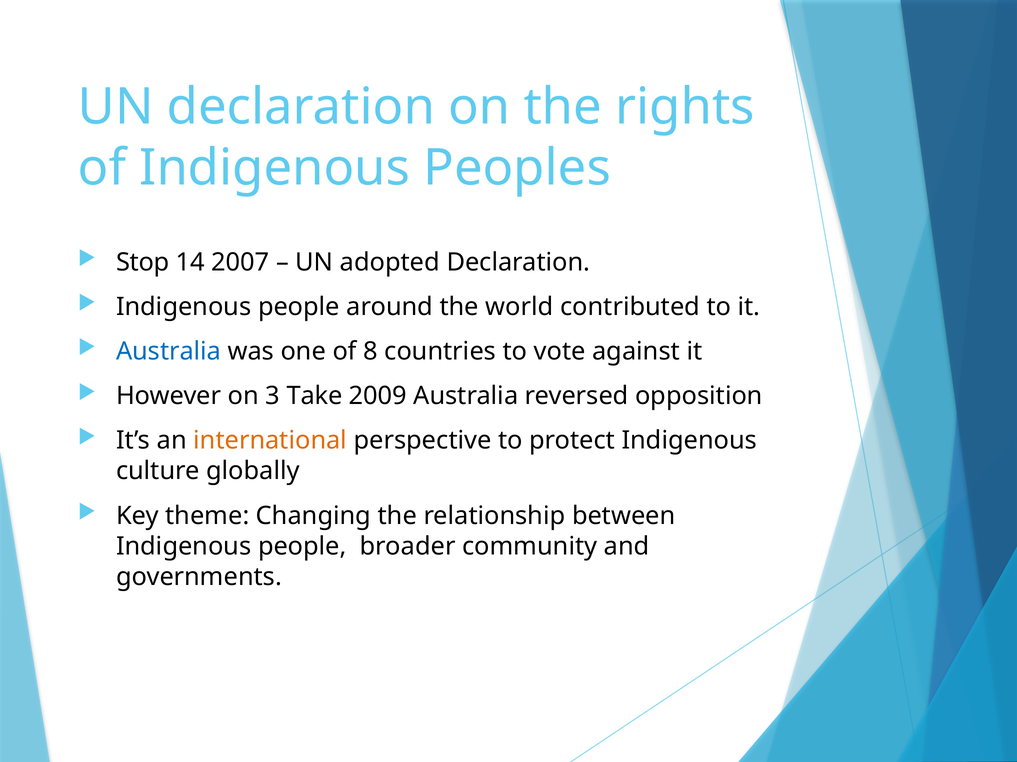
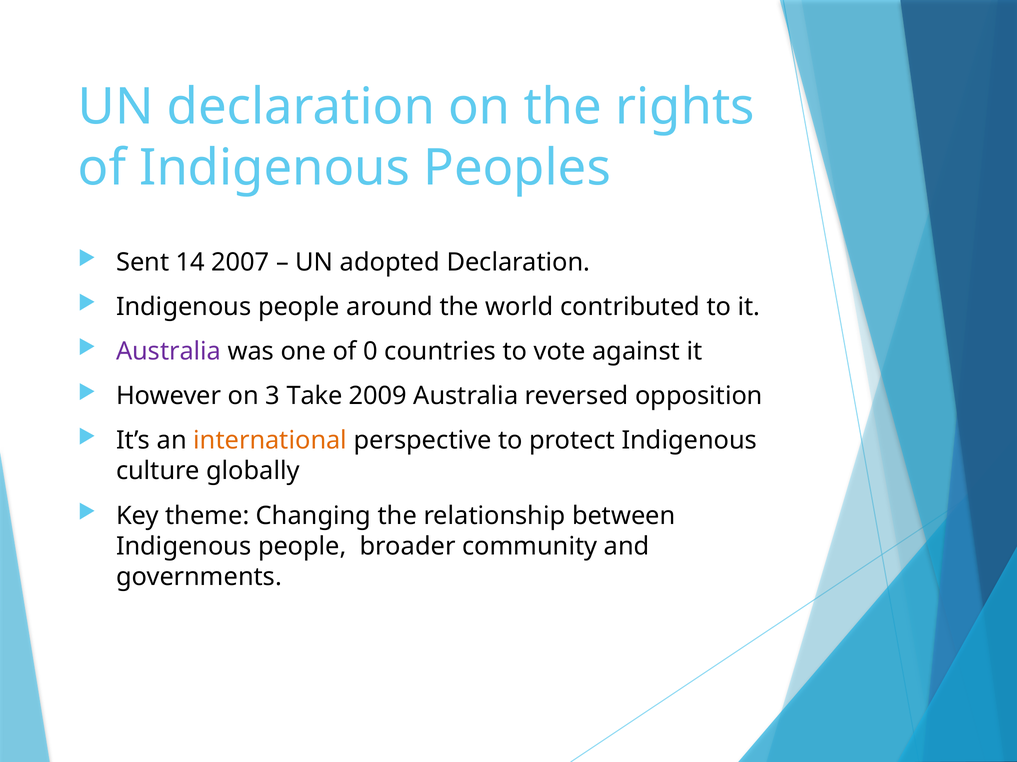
Stop: Stop -> Sent (143, 262)
Australia colour: blue -> purple (169, 352)
8: 8 -> 0 (370, 352)
